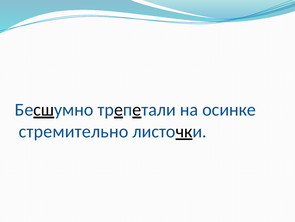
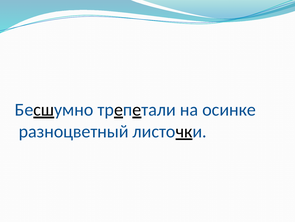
стремительно: стремительно -> разноцветный (74, 131)
